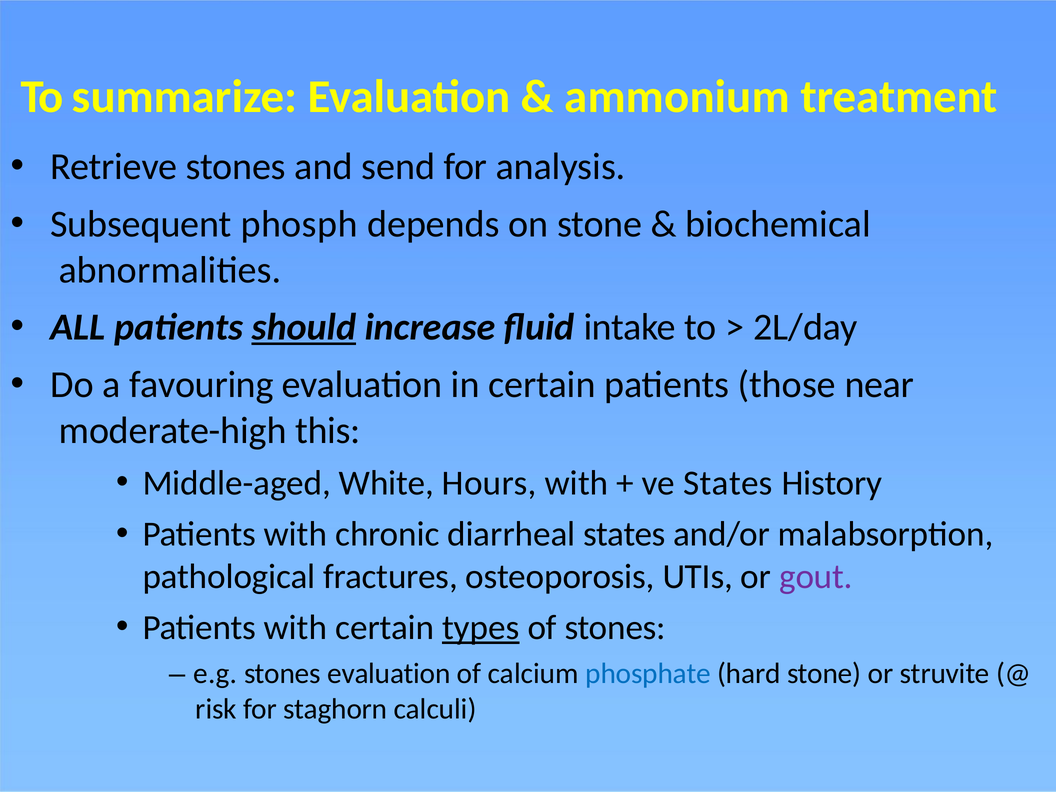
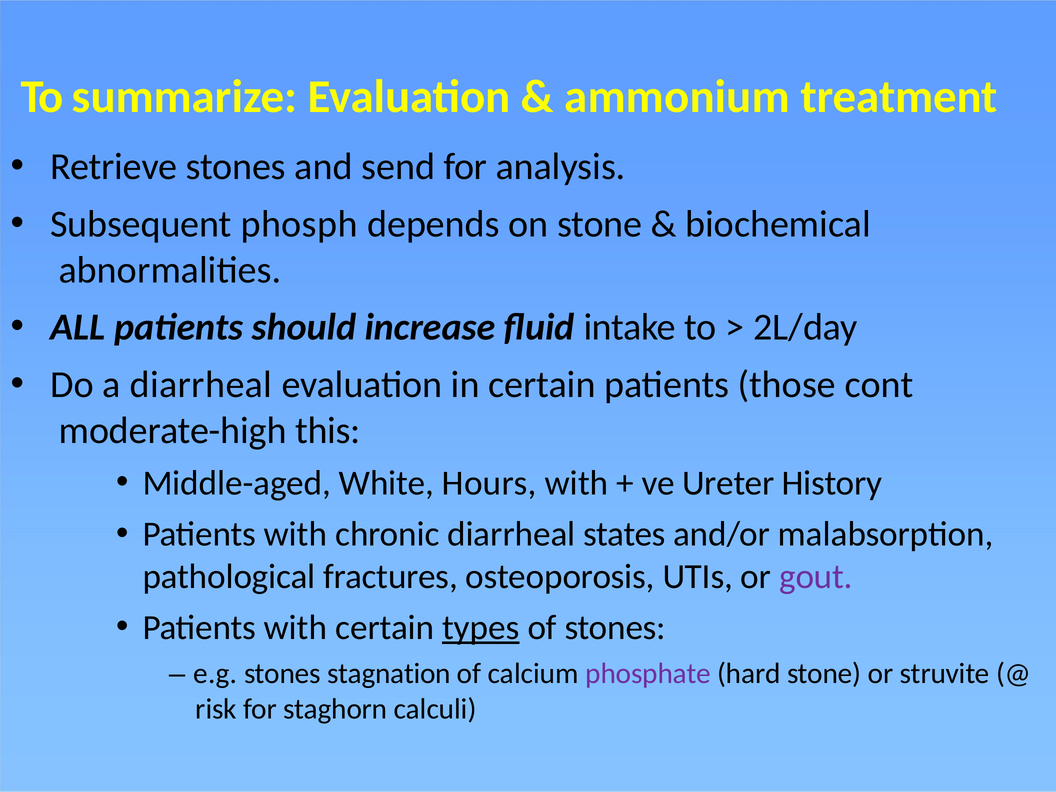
should underline: present -> none (304, 327)
a favouring: favouring -> diarrheal (201, 385)
near: near -> cont (879, 385)
ve States: States -> Ureter (728, 483)
stones evaluation: evaluation -> stagnation (389, 674)
phosphate colour: blue -> purple (648, 674)
